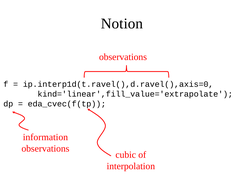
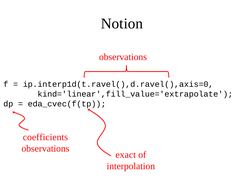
information: information -> coefficients (45, 137)
cubic: cubic -> exact (126, 155)
